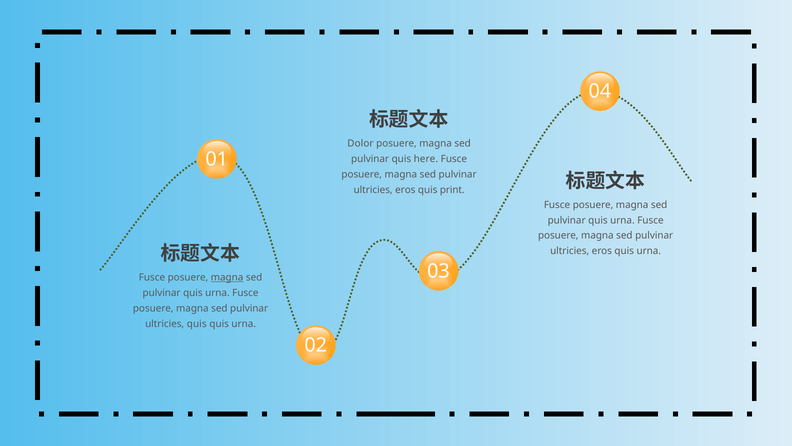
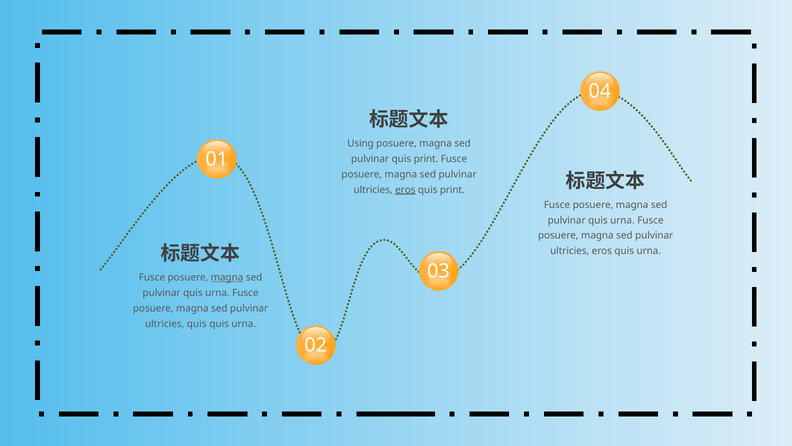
Dolor: Dolor -> Using (361, 143)
pulvinar quis here: here -> print (426, 159)
eros underline: none -> present (405, 190)
